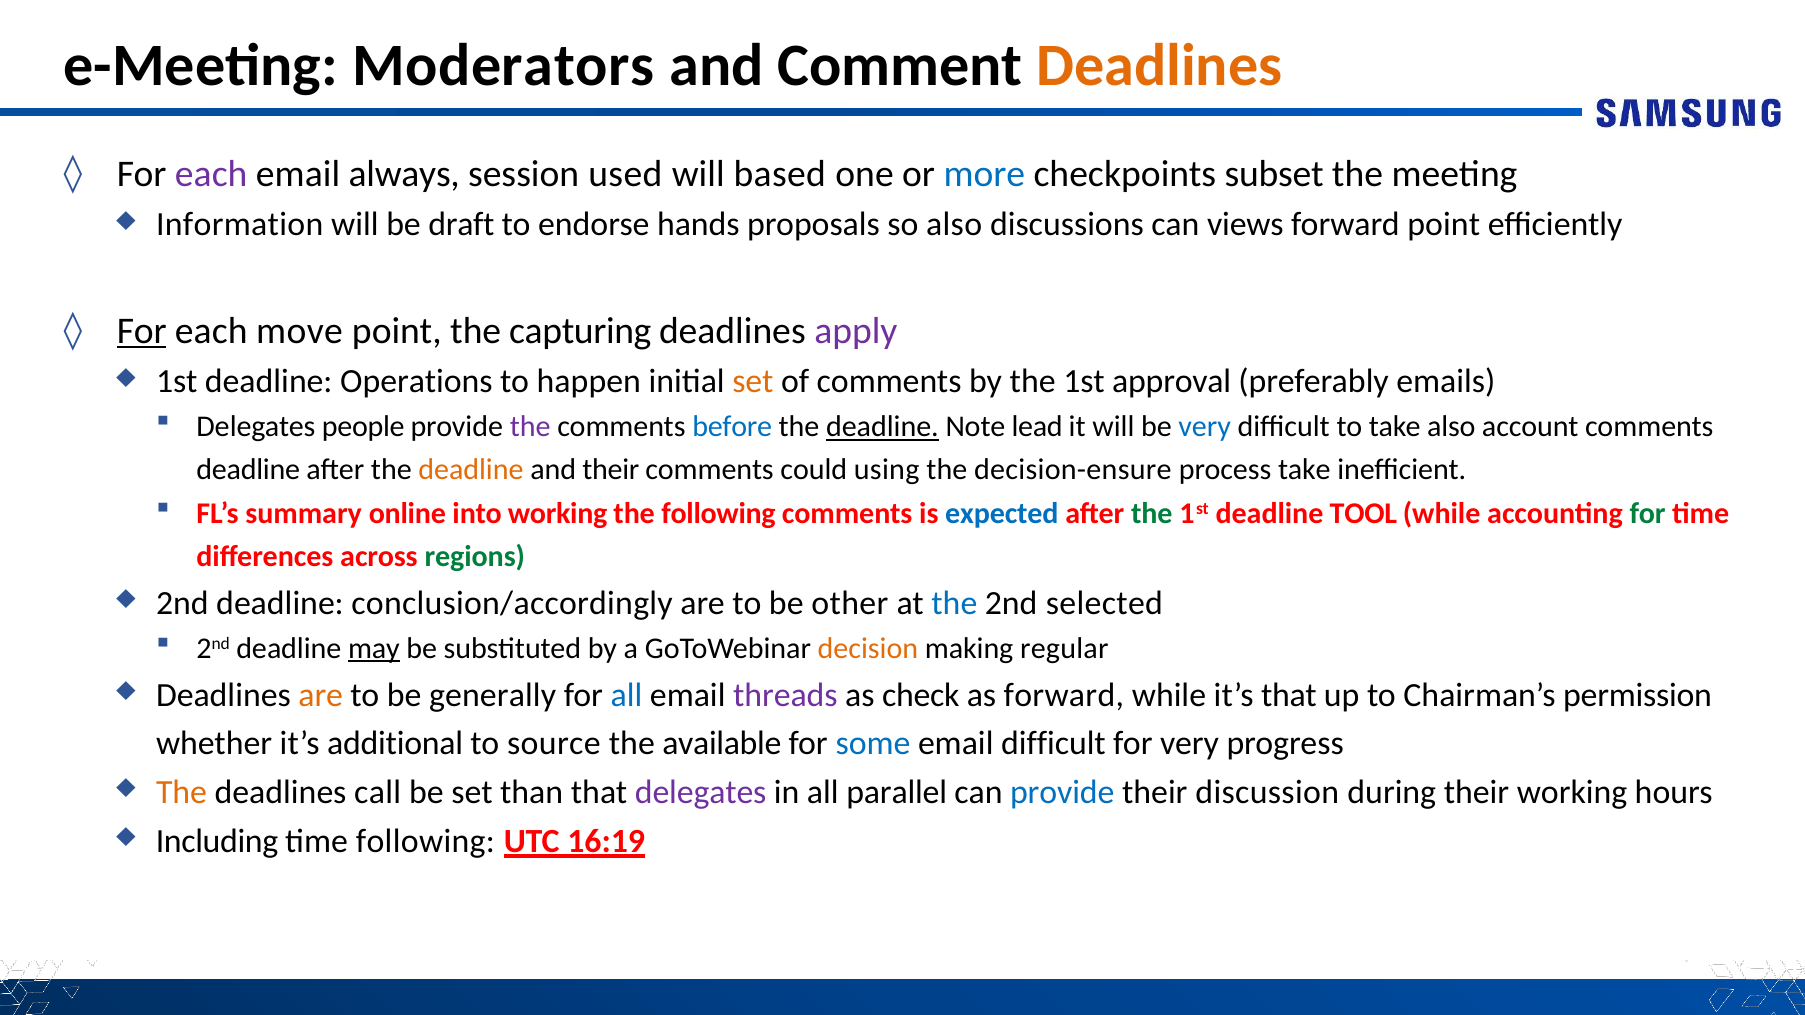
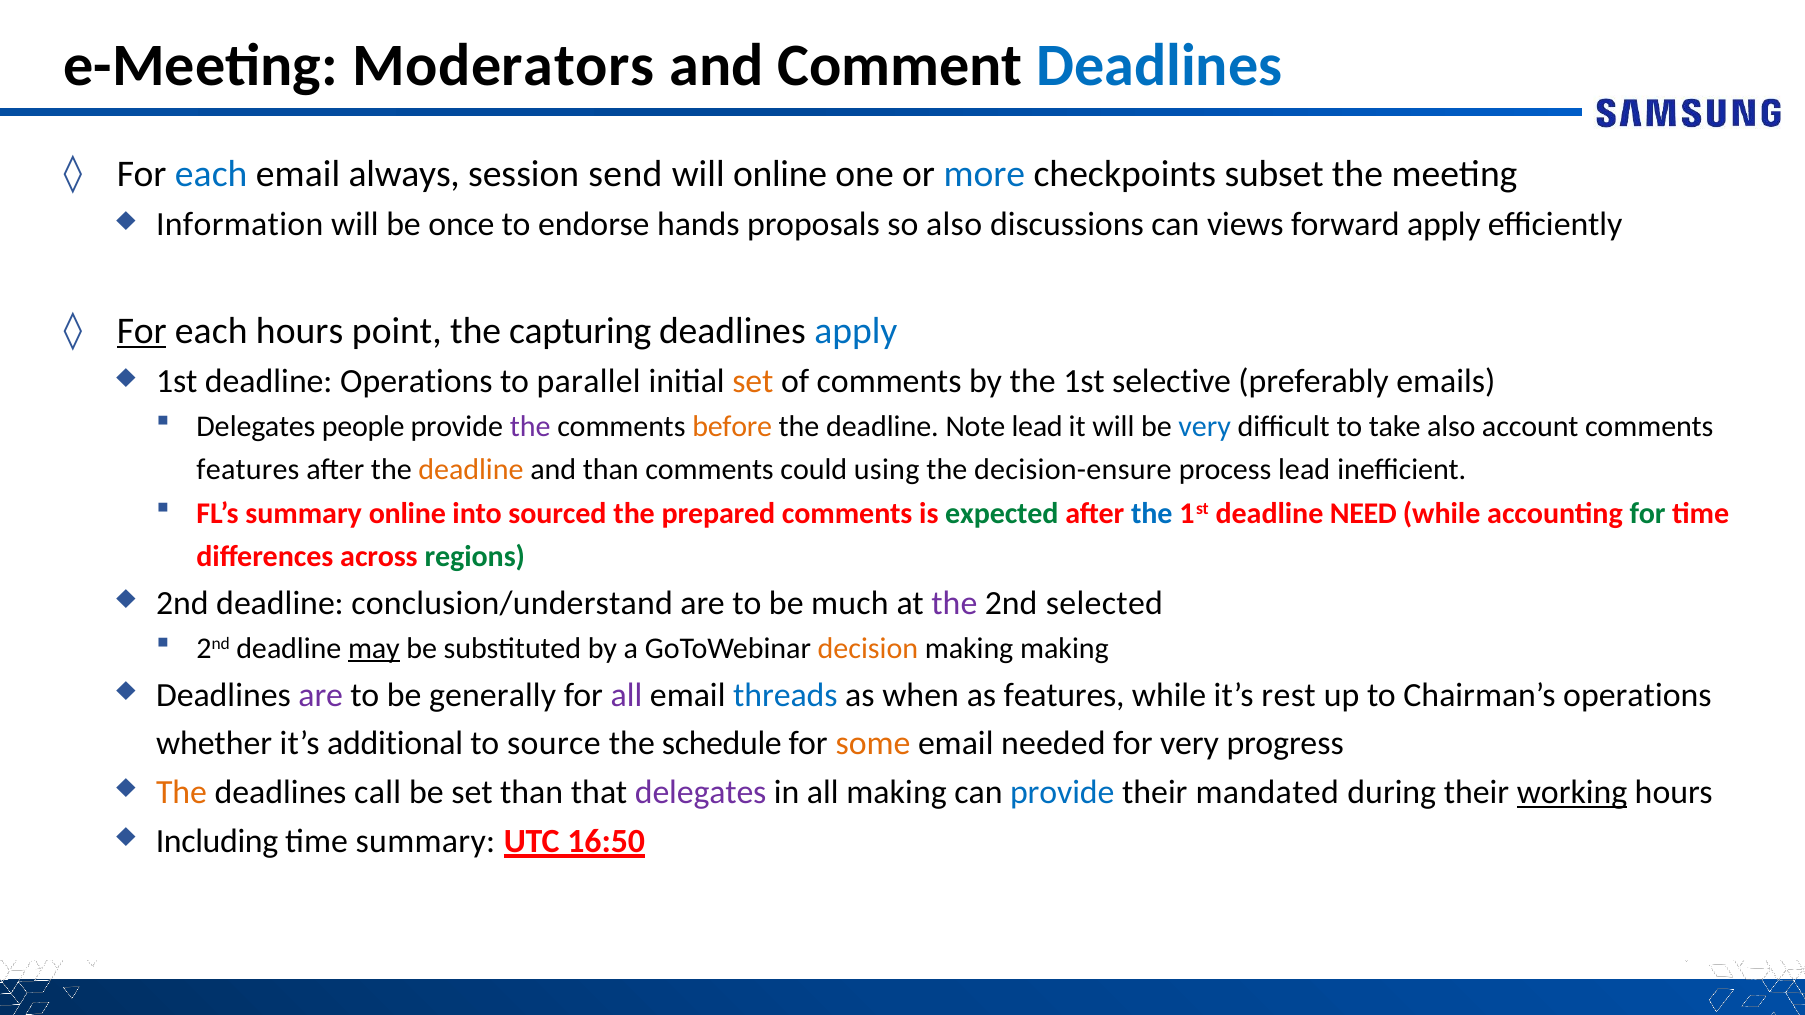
Deadlines colour: orange -> blue (1159, 66)
each colour: purple -> blue (211, 174)
used: used -> send (625, 174)
will based: based -> online (780, 174)
draft: draft -> once (461, 225)
forward point: point -> apply (1444, 225)
each move: move -> hours (300, 331)
apply colour: purple -> blue (856, 331)
happen: happen -> parallel (589, 382)
approval: approval -> selective (1172, 382)
before colour: blue -> orange (732, 427)
deadline underline: present -> none (882, 427)
deadline: deadline -> features (248, 470)
and their: their -> than (611, 470)
process take: take -> lead (1304, 470)
into working: working -> sourced (557, 513)
the following: following -> prepared (718, 513)
expected colour: blue -> green (1002, 513)
the colour: green -> blue (1152, 513)
TOOL: TOOL -> NEED (1363, 513)
conclusion/accordingly: conclusion/accordingly -> conclusion/understand (512, 603)
other: other -> much (850, 603)
the colour: blue -> purple (954, 603)
making regular: regular -> making (1064, 648)
are colour: orange -> purple (321, 695)
all colour: blue -> purple (627, 695)
threads colour: purple -> blue (785, 695)
check: check -> when (921, 695)
as forward: forward -> features (1064, 695)
it’s that: that -> rest (1289, 695)
Chairman’s permission: permission -> operations (1637, 695)
available: available -> schedule (722, 744)
some colour: blue -> orange (873, 744)
email difficult: difficult -> needed (1053, 744)
all parallel: parallel -> making (897, 793)
discussion: discussion -> mandated (1267, 793)
working underline: none -> present (1572, 793)
time following: following -> summary (425, 841)
16:19: 16:19 -> 16:50 (606, 841)
